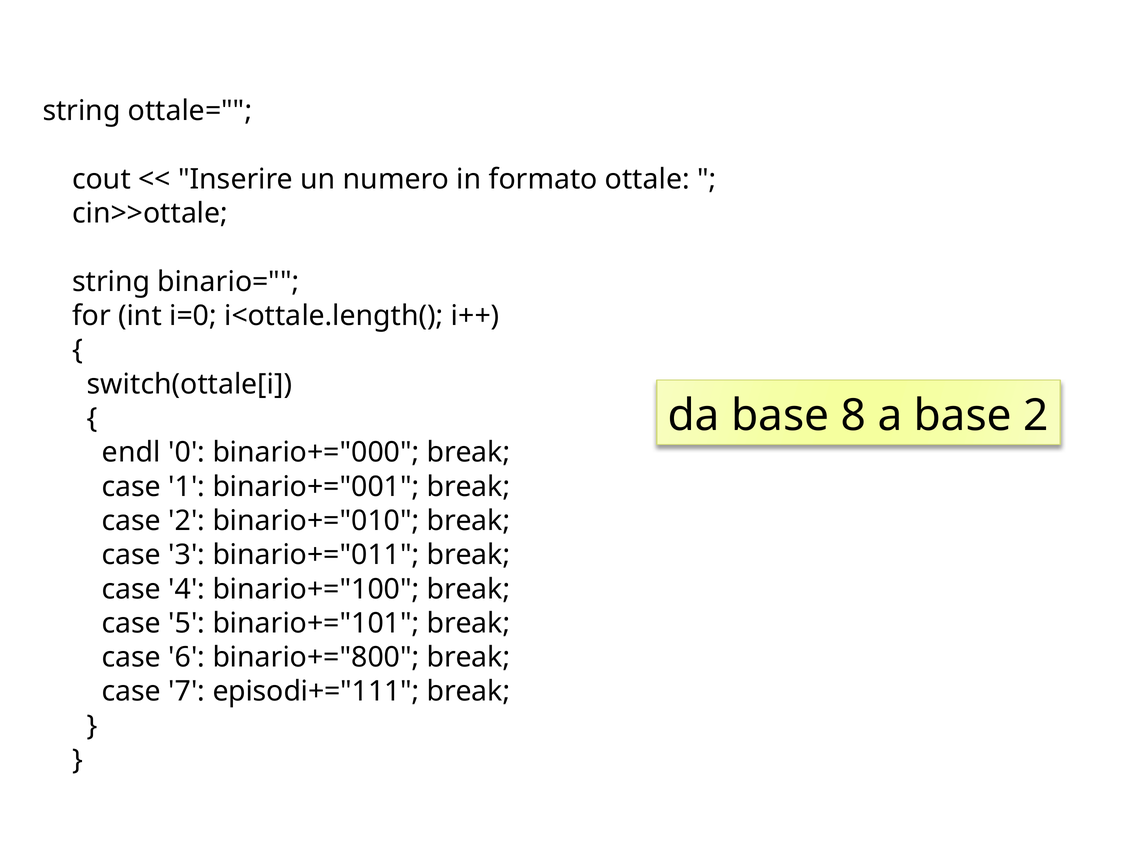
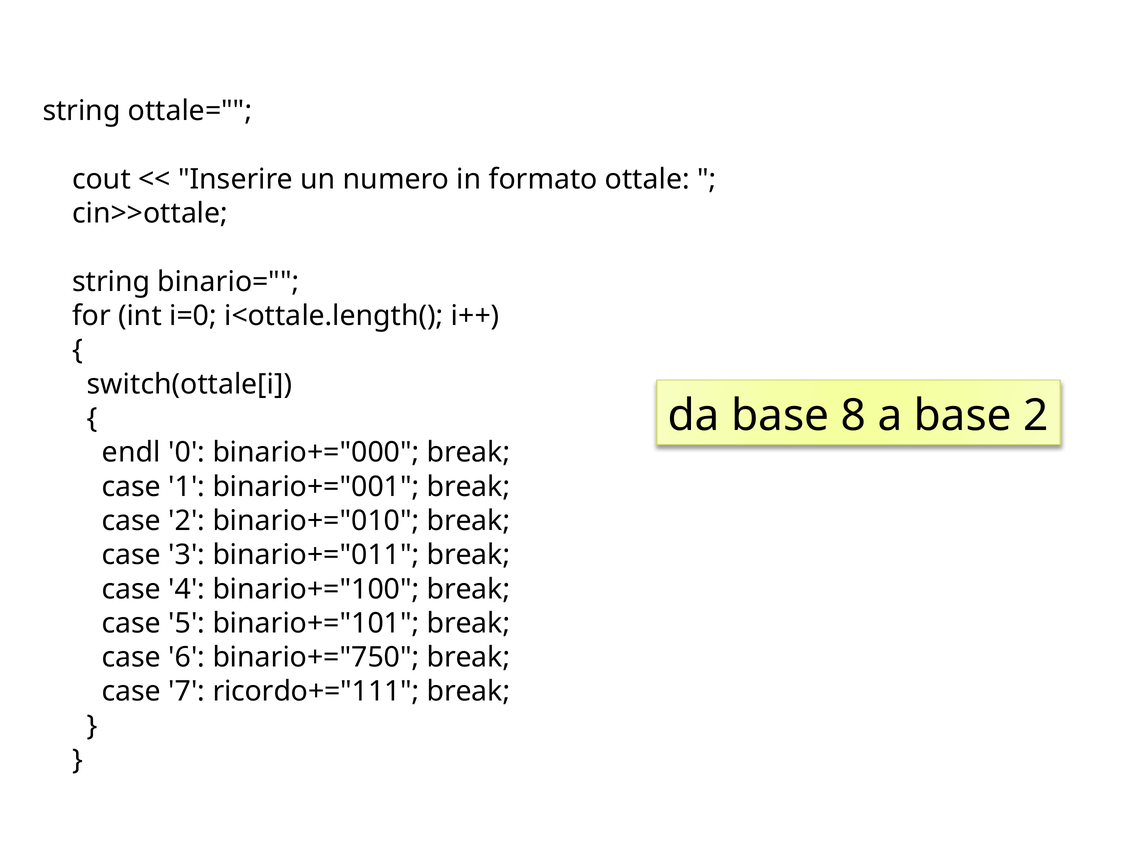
binario+="800: binario+="800 -> binario+="750 (316, 658)
episodi+="111: episodi+="111 -> ricordo+="111 (316, 692)
